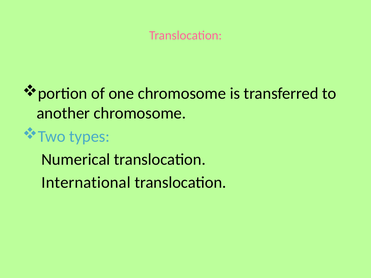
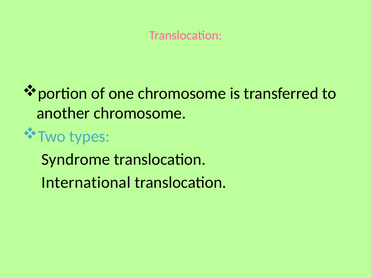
Numerical: Numerical -> Syndrome (76, 160)
